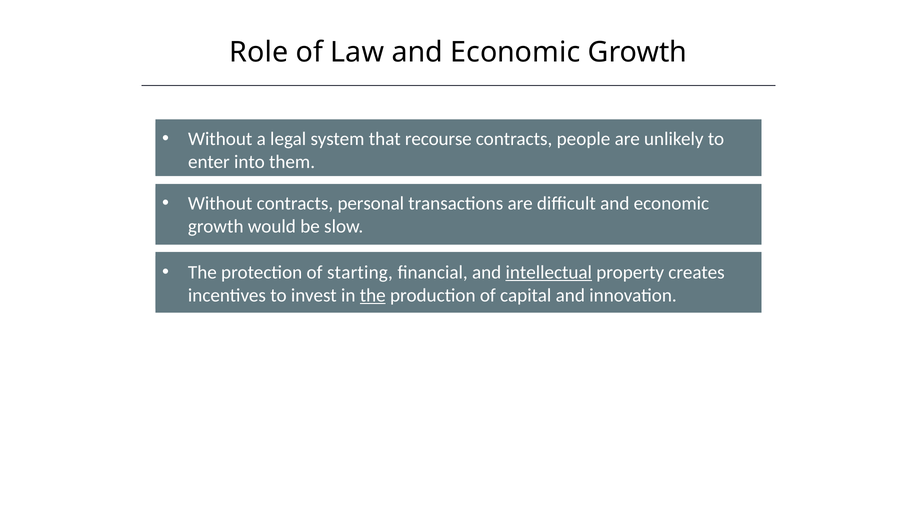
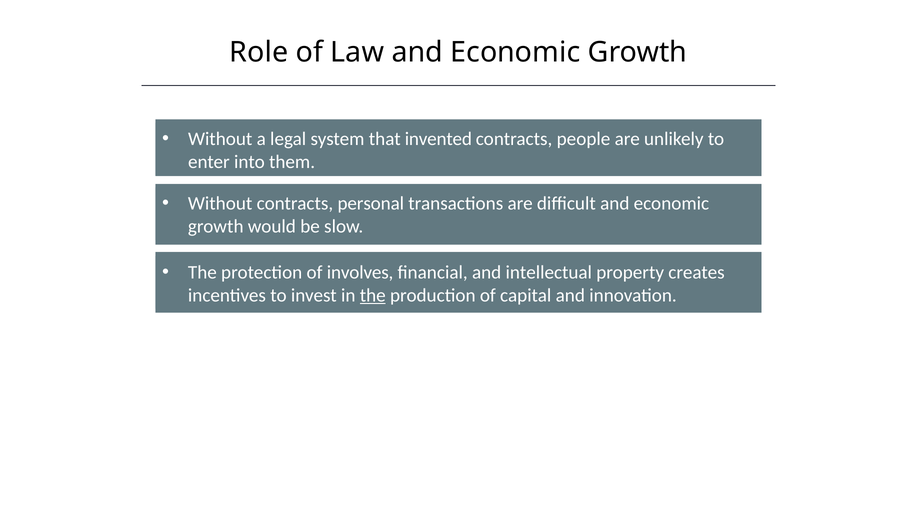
recourse: recourse -> invented (438, 139)
starting: starting -> involves (360, 272)
intellectual underline: present -> none (549, 272)
